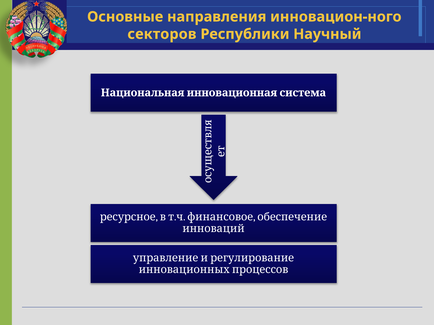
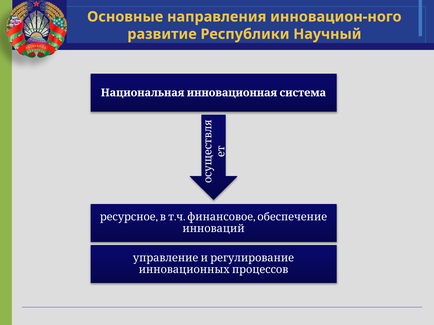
секторов: секторов -> развитие (162, 34)
